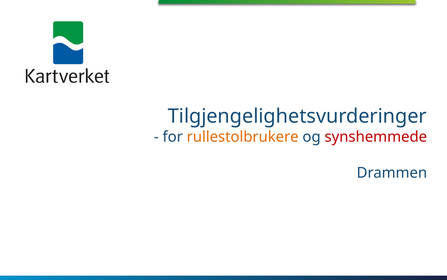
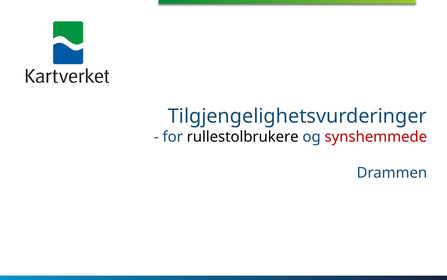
rullestolbrukere colour: orange -> black (243, 137)
